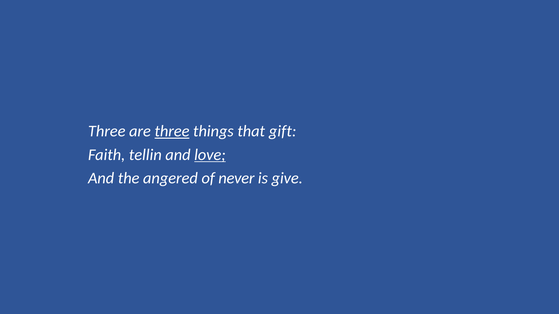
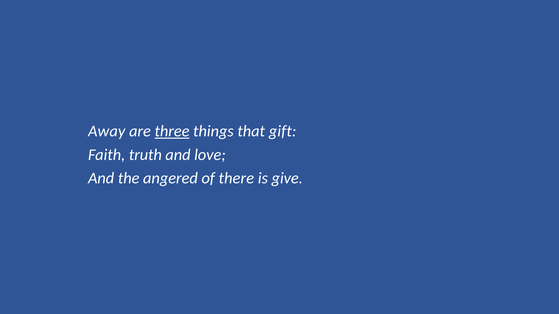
Three: Three -> Away (107, 131)
tellin: tellin -> truth (145, 155)
love underline: present -> none (210, 155)
never: never -> there (236, 178)
